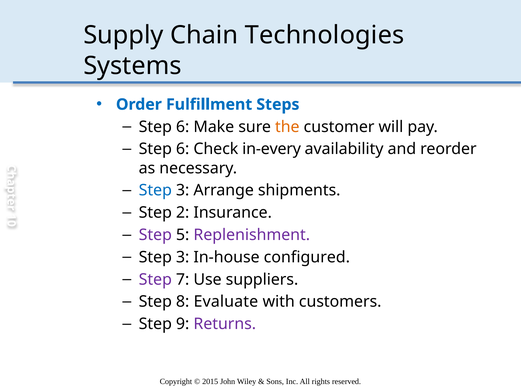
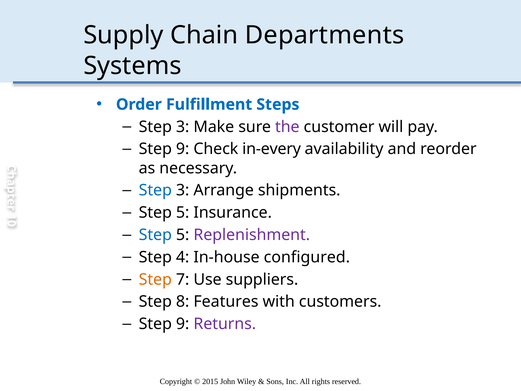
Technologies: Technologies -> Departments (324, 35)
6: 6 -> 3 (183, 127)
the colour: orange -> purple (287, 127)
6: 6 -> 9 (183, 149)
2: 2 -> 5 (183, 213)
Step colour: purple -> blue (155, 235)
3: 3 -> 4 (183, 257)
Step colour: purple -> orange (155, 279)
Evaluate: Evaluate -> Features (226, 302)
